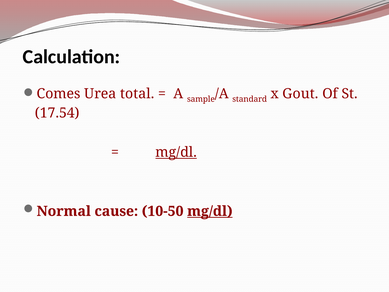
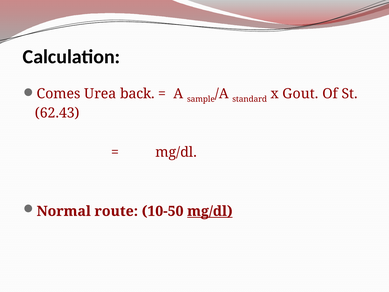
total: total -> back (137, 94)
17.54: 17.54 -> 62.43 (57, 113)
mg/dl underline: present -> none (176, 152)
cause: cause -> route (116, 211)
